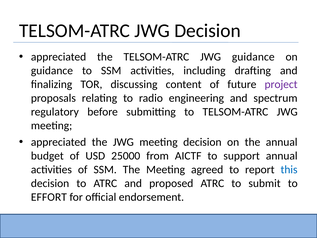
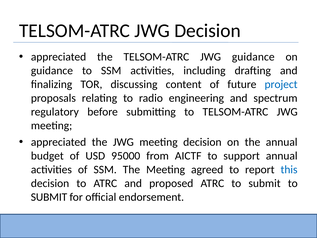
project colour: purple -> blue (281, 84)
25000: 25000 -> 95000 (126, 156)
EFFORT: EFFORT -> SUBMIT (49, 197)
